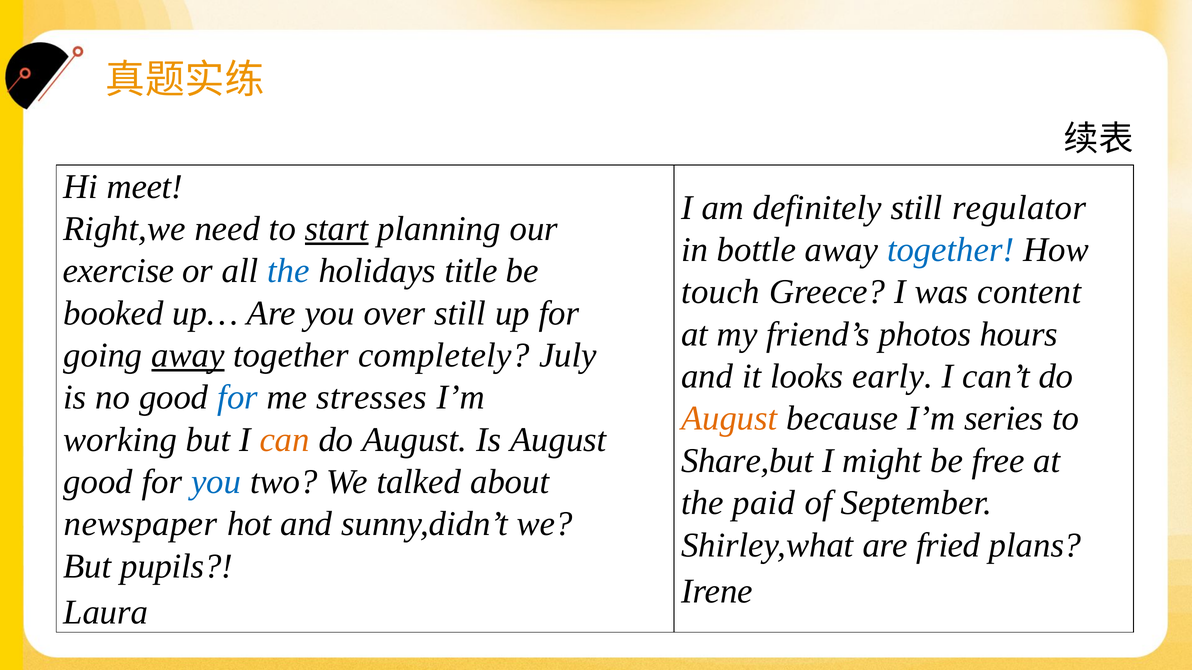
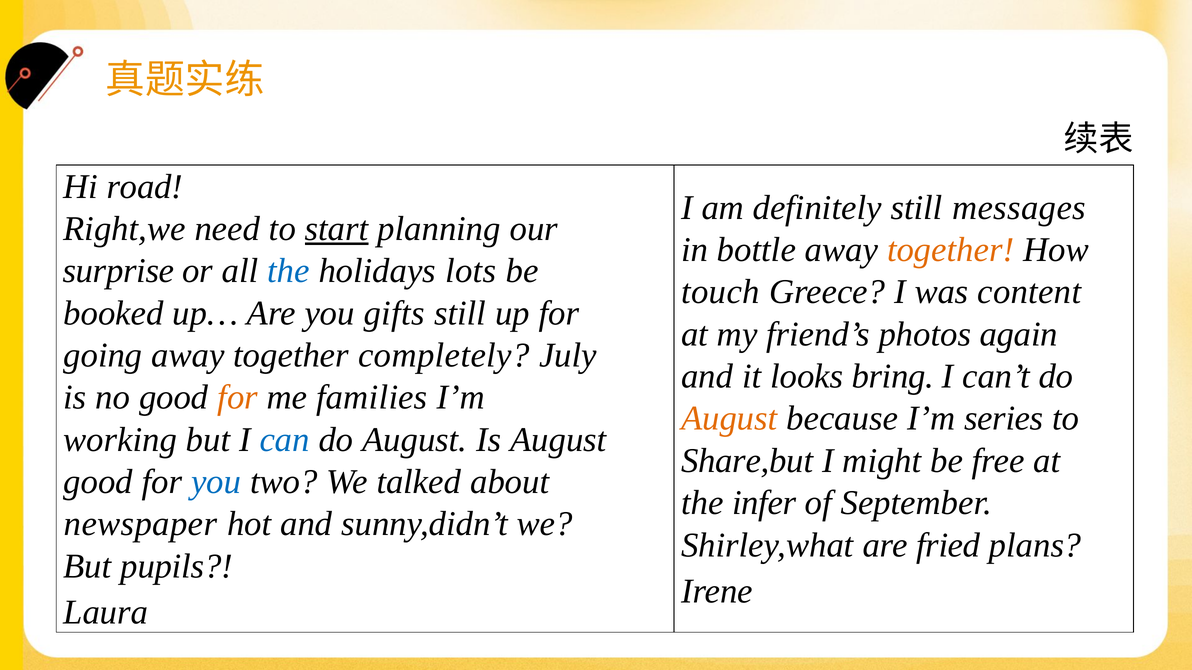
meet: meet -> road (145, 187)
regulator: regulator -> messages (1019, 208)
together colour: blue -> orange (951, 250)
exercise: exercise -> surprise (118, 271)
title: title -> lots (471, 271)
over: over -> gifts (394, 313)
hours: hours -> again (1019, 334)
away underline: present -> none (188, 356)
early: early -> bring (893, 377)
for colour: blue -> orange (238, 398)
stresses: stresses -> families (372, 398)
can colour: orange -> blue (285, 440)
paid: paid -> infer (764, 503)
